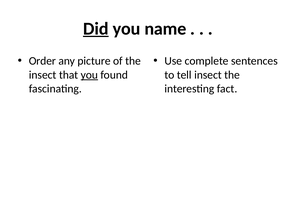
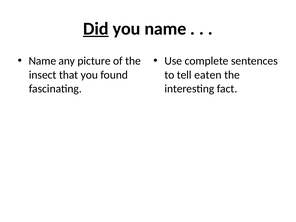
Order: Order -> Name (42, 61)
you underline: present -> none (89, 75)
tell insect: insect -> eaten (208, 75)
